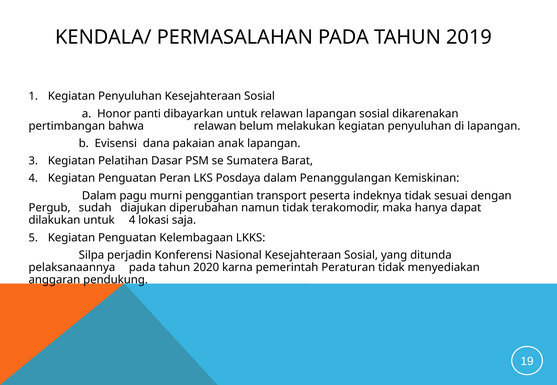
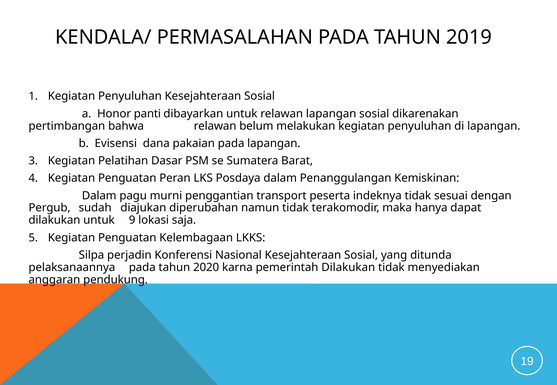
pakaian anak: anak -> pada (231, 144)
untuk 4: 4 -> 9 (132, 221)
pemerintah Peraturan: Peraturan -> Dilakukan (348, 268)
